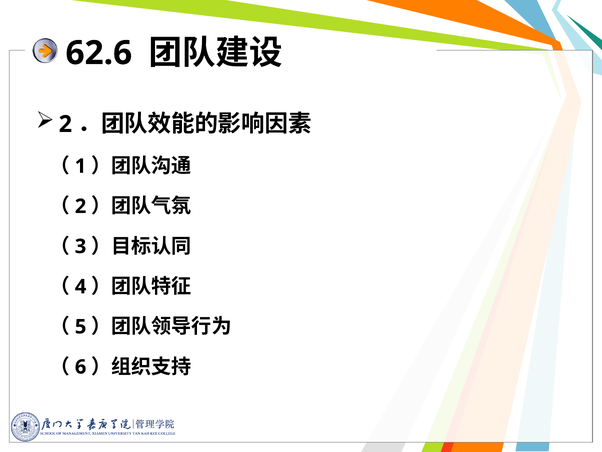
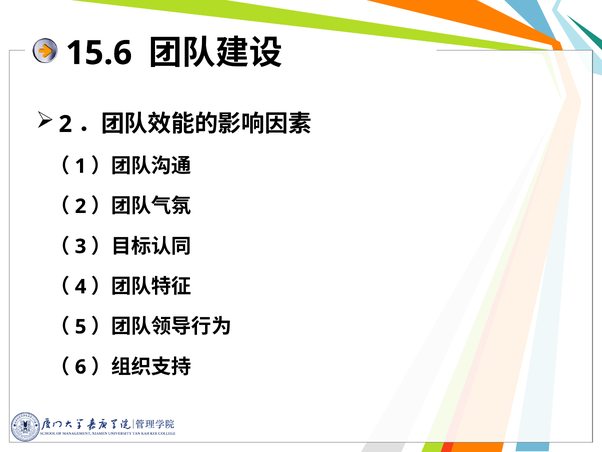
62.6: 62.6 -> 15.6 (99, 53)
